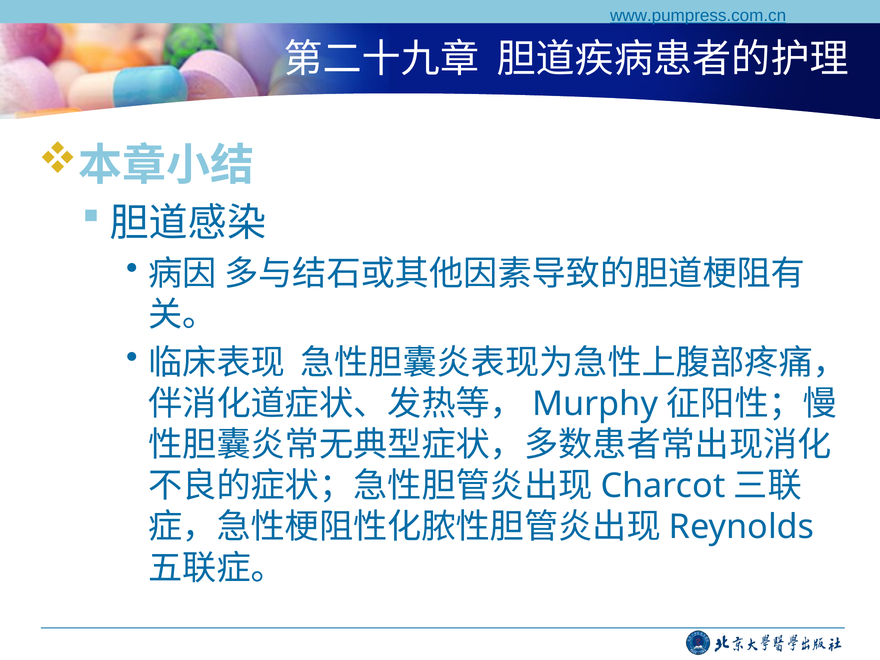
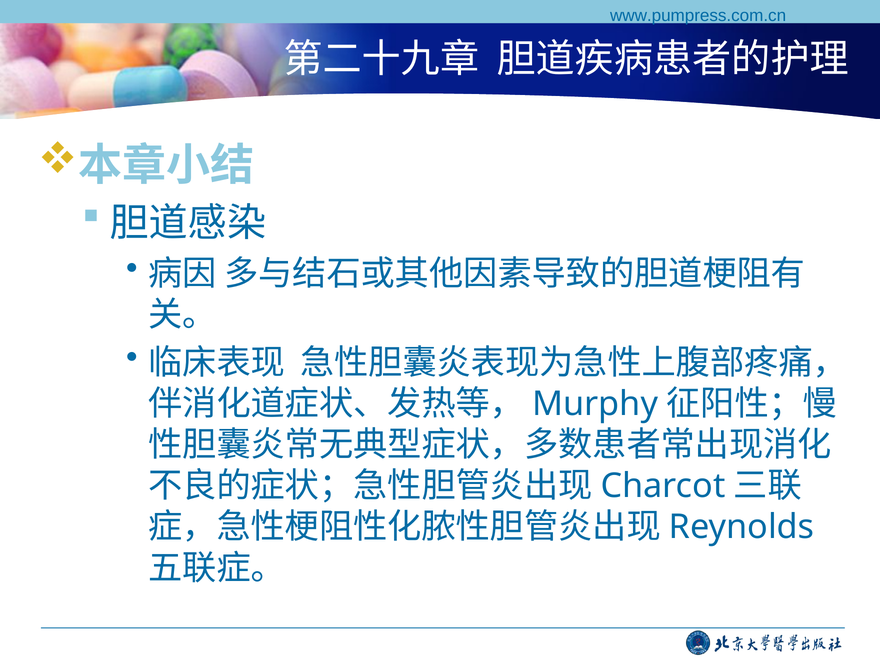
www.pumpress.com.cn underline: present -> none (698, 16)
